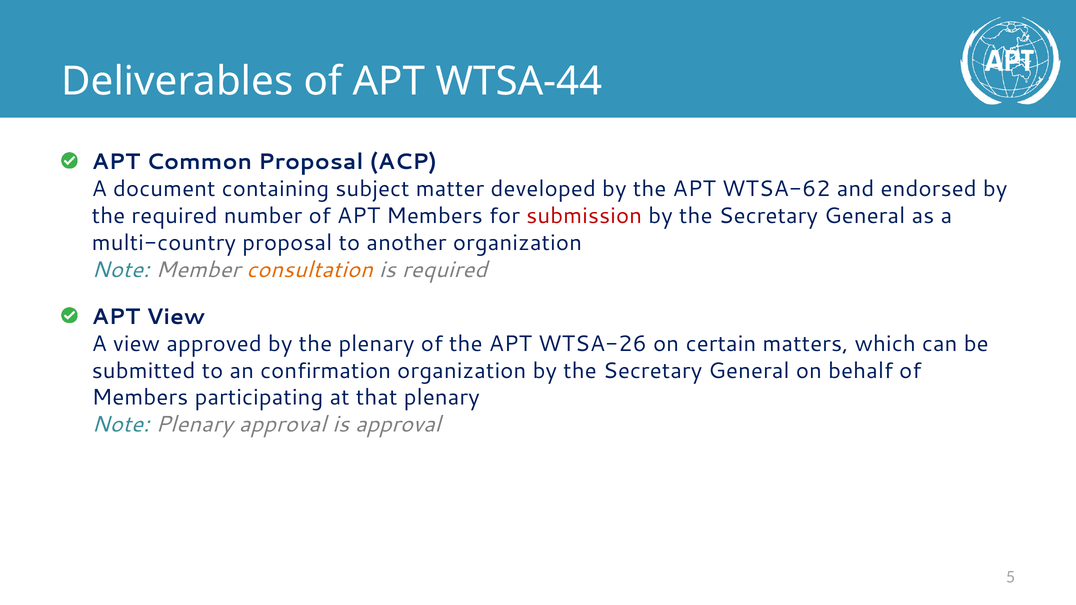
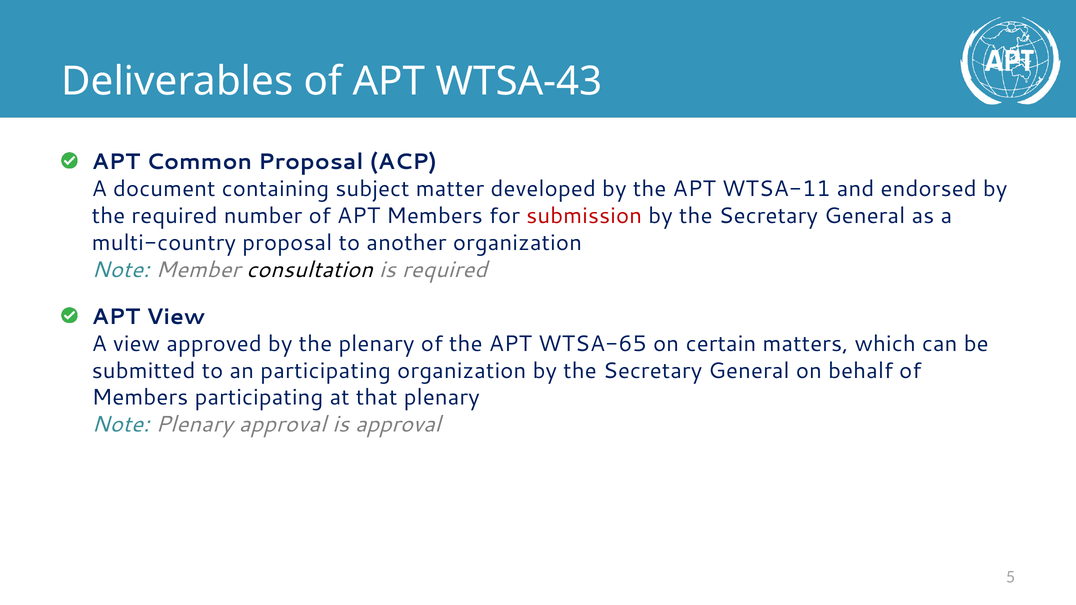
WTSA-44: WTSA-44 -> WTSA-43 (519, 81)
WTSA-62: WTSA-62 -> WTSA-11 (776, 189)
consultation colour: orange -> black (310, 270)
WTSA-26: WTSA-26 -> WTSA-65 (592, 344)
an confirmation: confirmation -> participating (326, 371)
